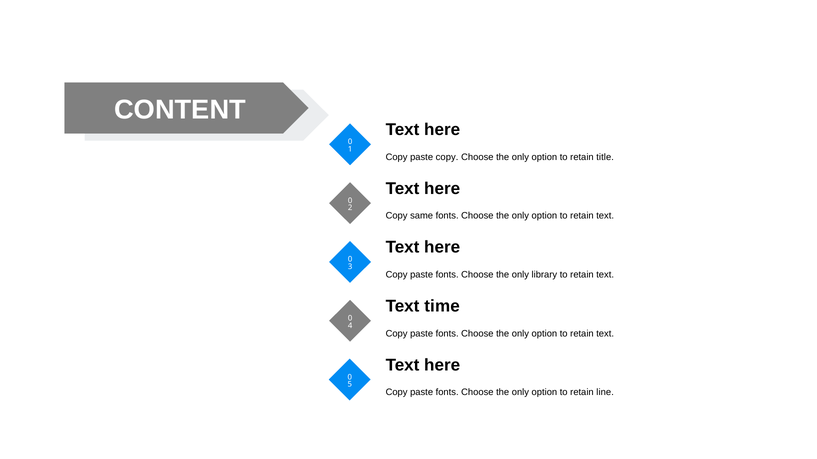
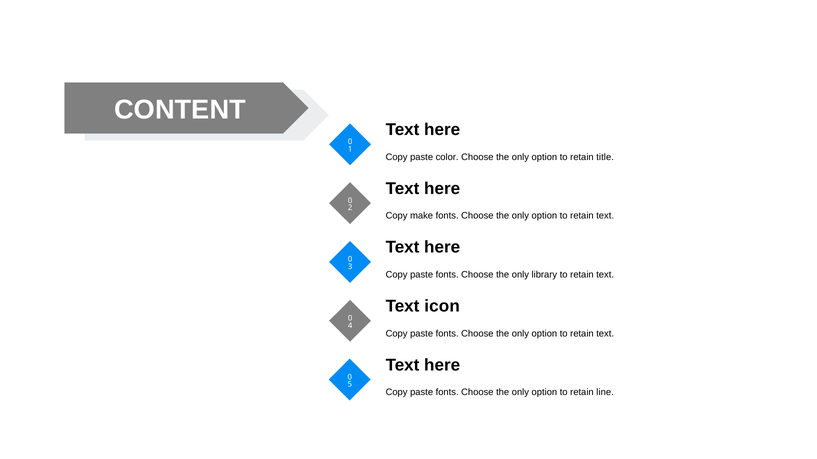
paste copy: copy -> color (447, 157)
same: same -> make (422, 216)
time: time -> icon (442, 306)
